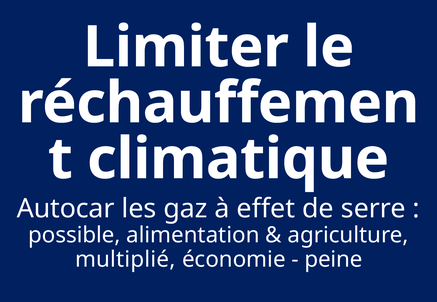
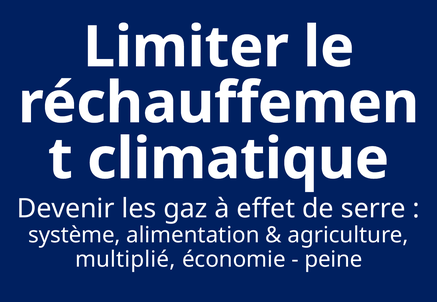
Autocar: Autocar -> Devenir (66, 209)
possible: possible -> système (74, 236)
